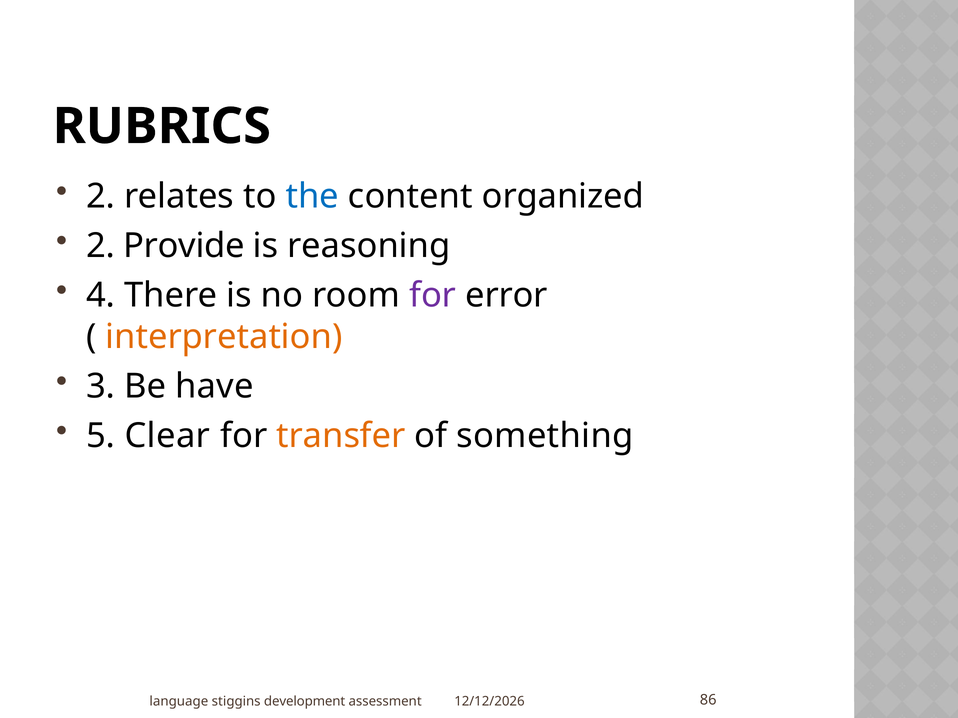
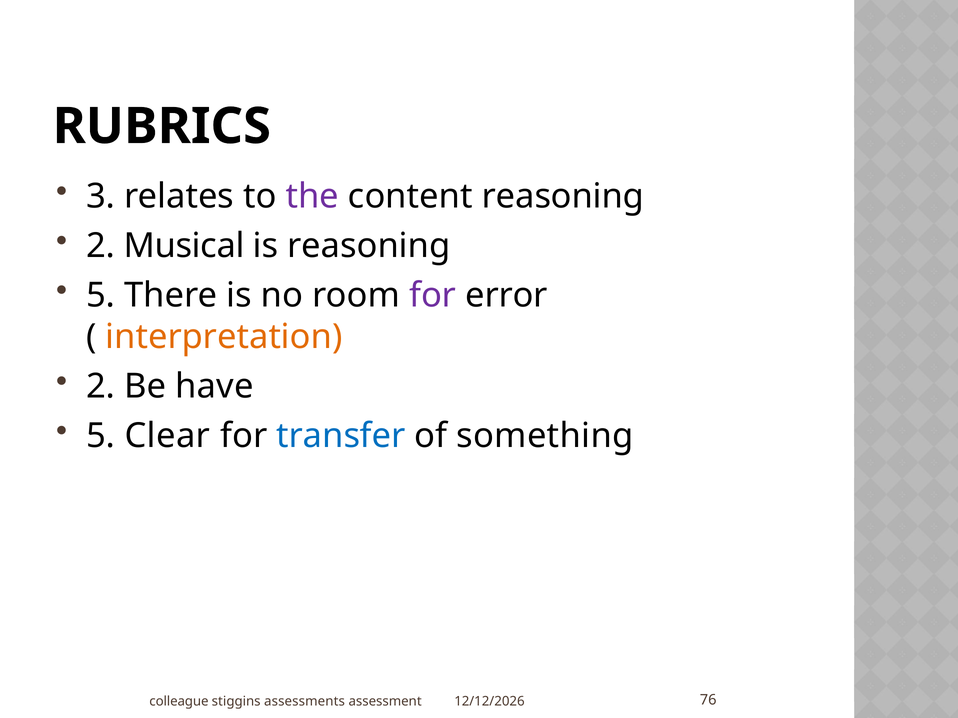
2: 2 -> 3 (101, 197)
the colour: blue -> purple (312, 197)
content organized: organized -> reasoning (563, 197)
Provide: Provide -> Musical (184, 246)
4: 4 -> 5 (101, 295)
3: 3 -> 2 (101, 386)
transfer colour: orange -> blue (341, 436)
language: language -> colleague (179, 702)
development: development -> assessments (305, 702)
86: 86 -> 76 (708, 701)
